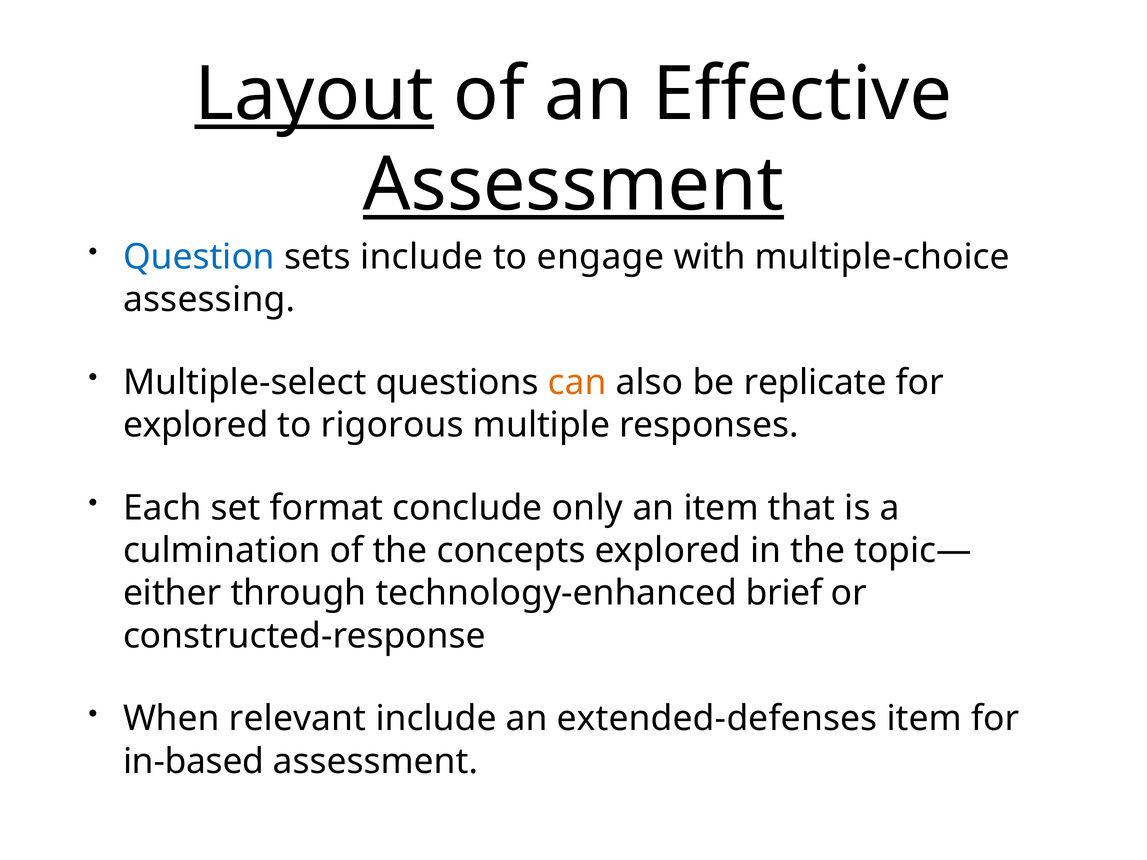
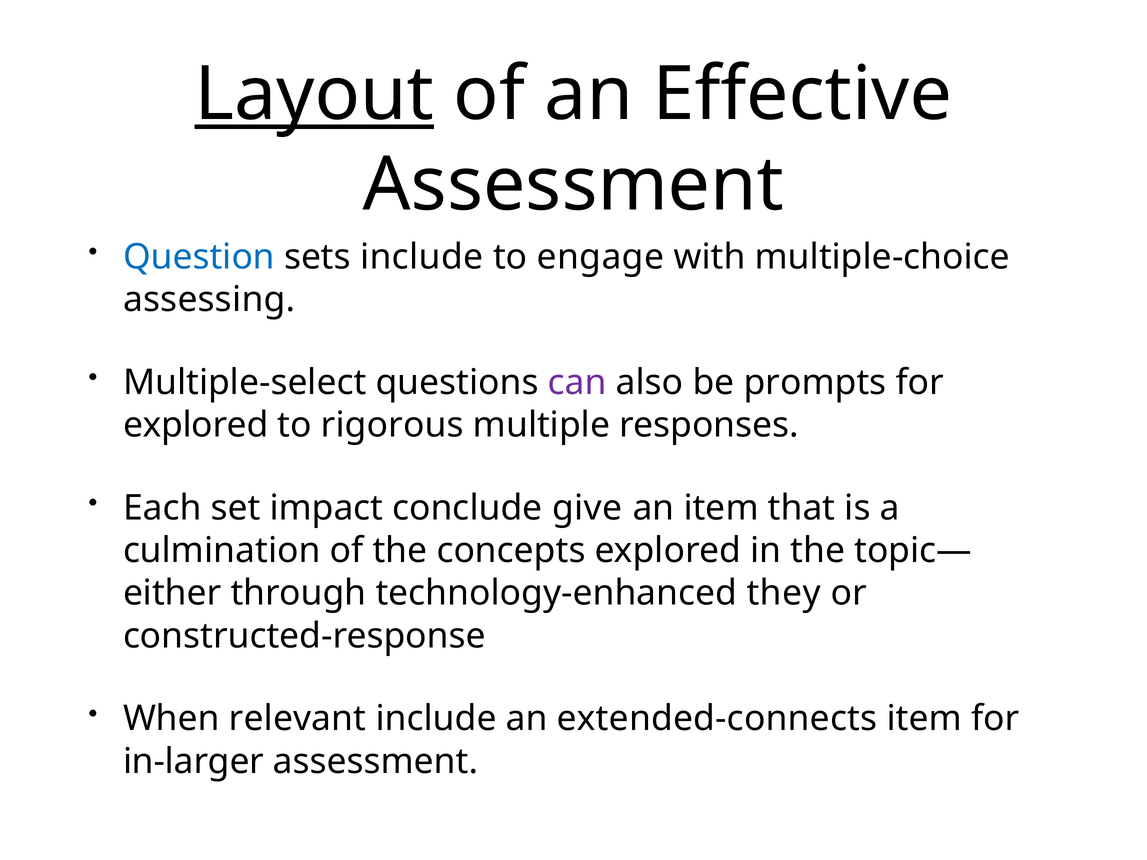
Assessment underline: present -> none (573, 185)
can colour: orange -> purple (577, 383)
replicate: replicate -> prompts (815, 383)
format: format -> impact (326, 508)
only: only -> give (587, 508)
brief: brief -> they (784, 593)
extended-defenses: extended-defenses -> extended-connects (717, 719)
in-based: in-based -> in-larger (194, 762)
